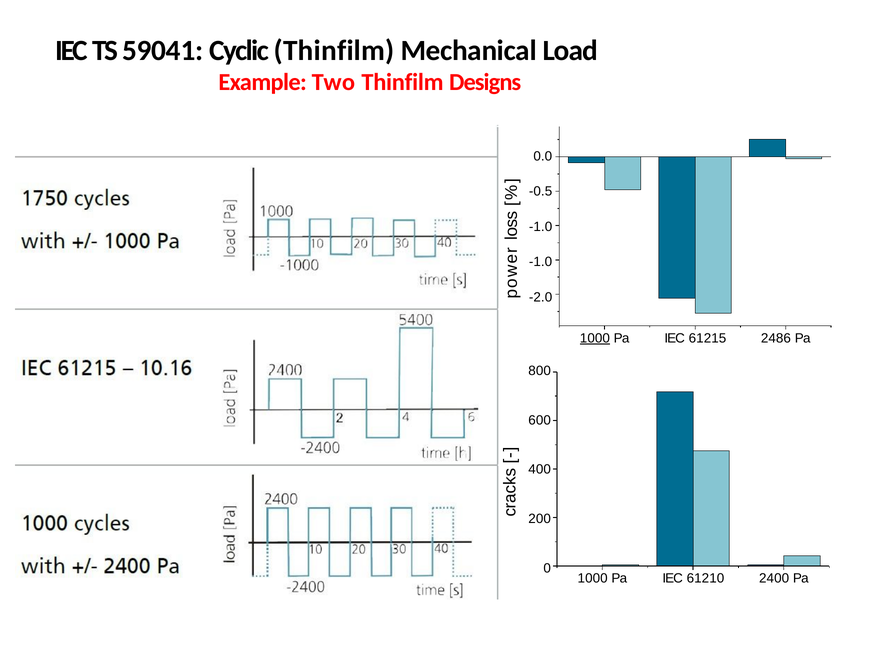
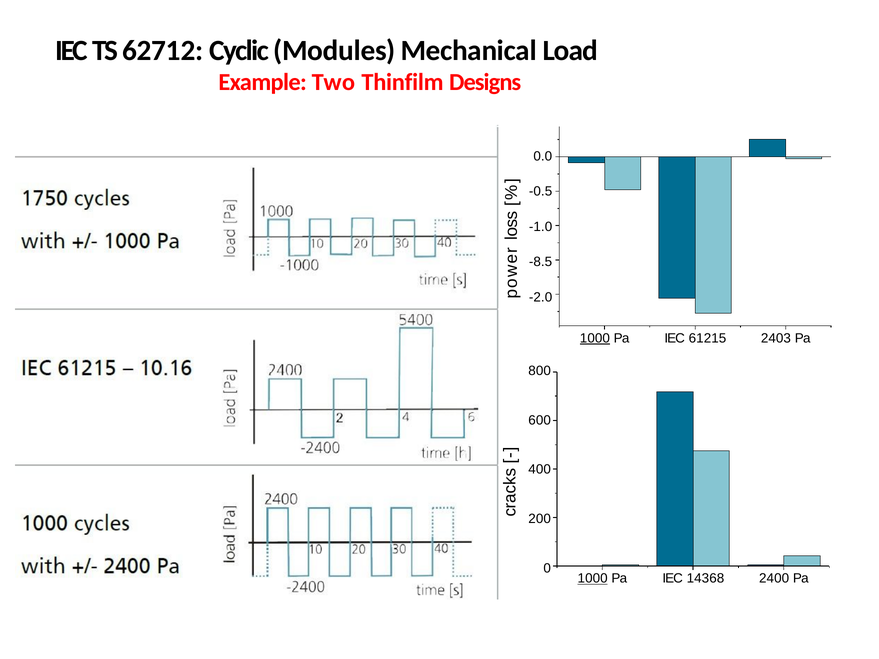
59041: 59041 -> 62712 (163, 51)
Cyclic Thinfilm: Thinfilm -> Modules (334, 51)
-1.0: -1.0 -> -8.5 (541, 262)
2486: 2486 -> 2403 (776, 338)
1000 underline: none -> present (593, 579)
61210: 61210 -> 14368 (705, 579)
